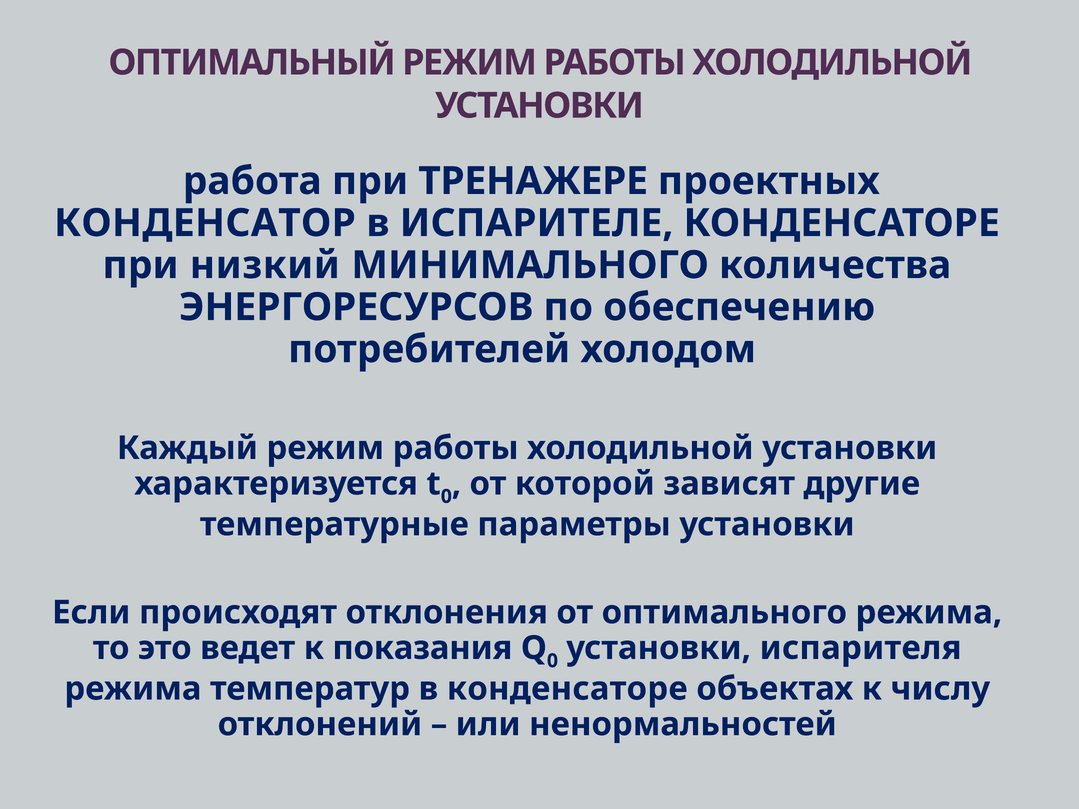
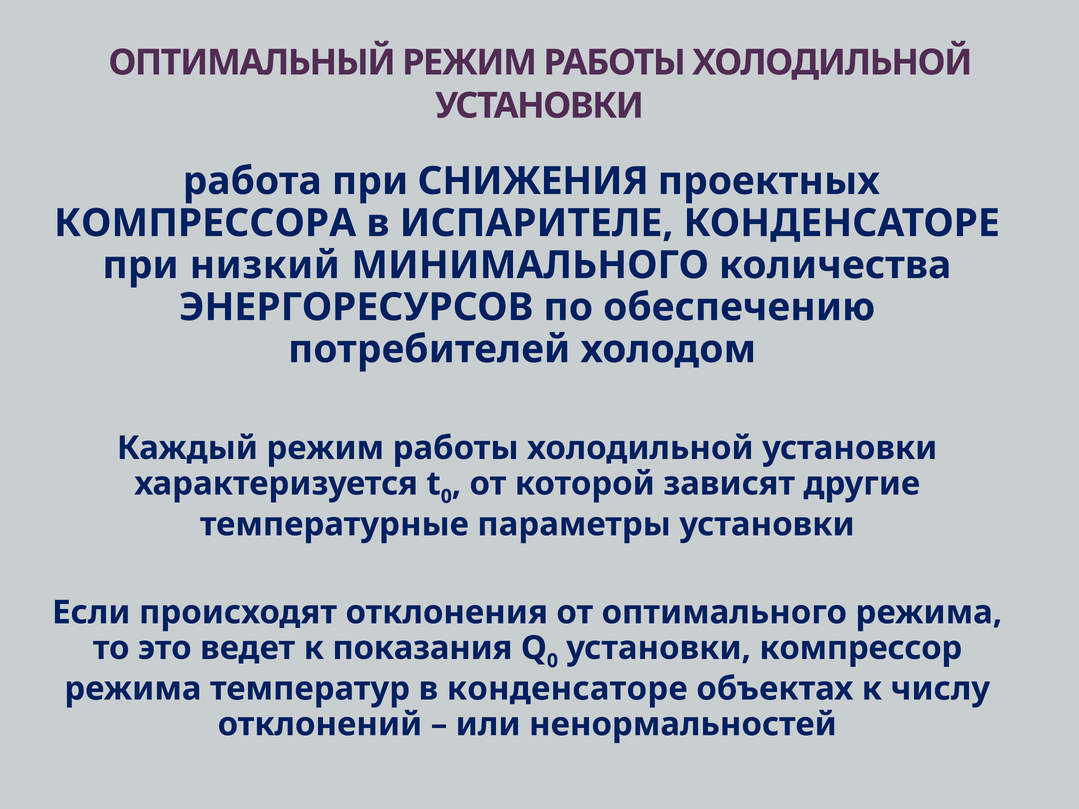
ТРЕНАЖЕРЕ: ТРЕНАЖЕРЕ -> СНИЖЕНИЯ (533, 181)
КОНДЕНСАТОР: КОНДЕНСАТОР -> КОМПРЕССОРА (205, 223)
испарителя: испарителя -> компрессор (861, 648)
